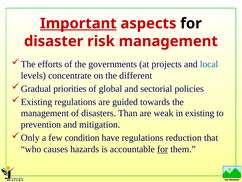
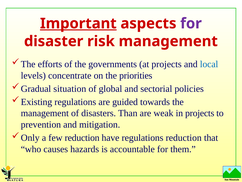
for colour: black -> purple (191, 23)
different: different -> priorities (136, 75)
priorities: priorities -> situation (70, 88)
in existing: existing -> projects (200, 113)
few condition: condition -> reduction (82, 137)
for underline: present -> none (163, 149)
